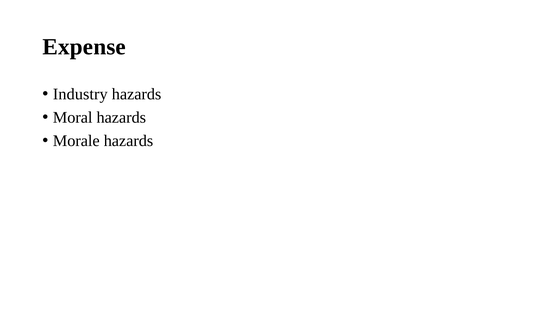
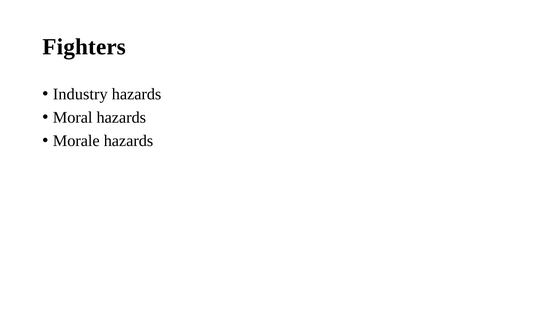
Expense: Expense -> Fighters (84, 47)
